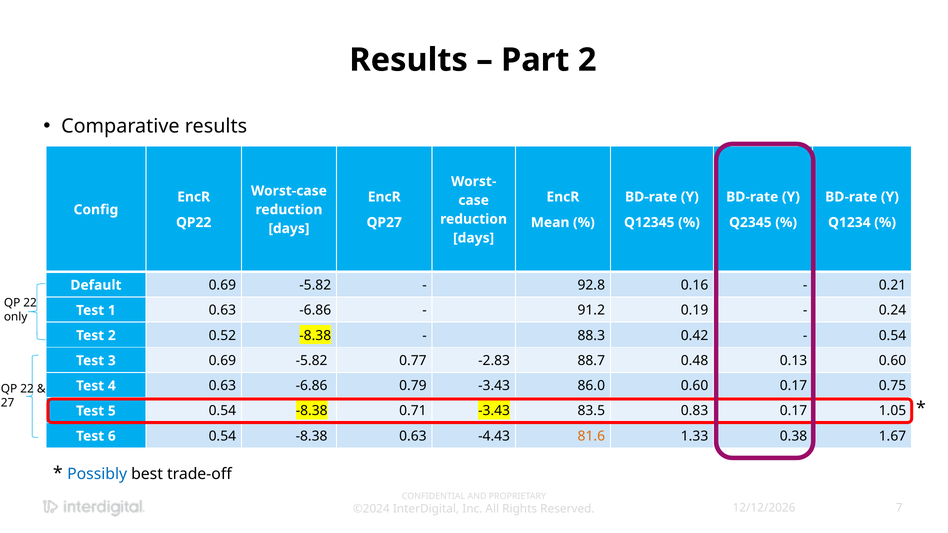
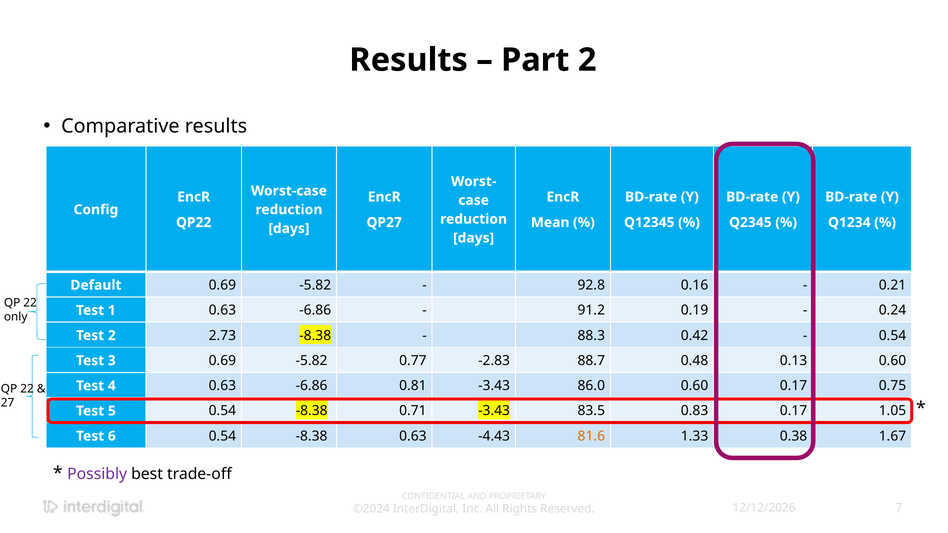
0.52: 0.52 -> 2.73 (222, 336)
0.79: 0.79 -> 0.81 (413, 386)
Possibly colour: blue -> purple (97, 474)
